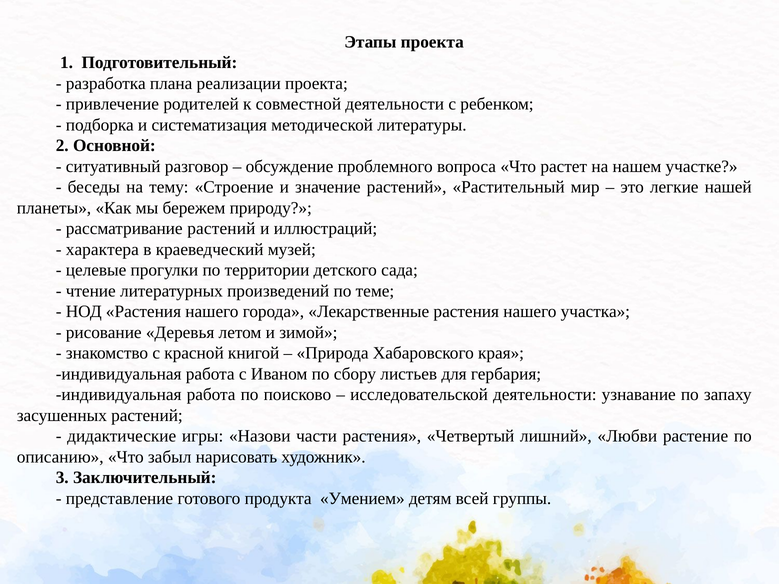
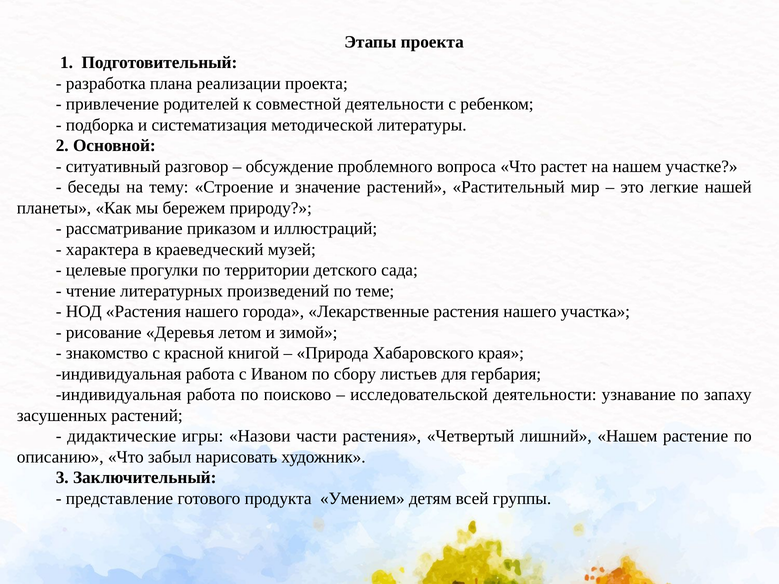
рассматривание растений: растений -> приказом (222, 229)
лишний Любви: Любви -> Нашем (627, 436)
